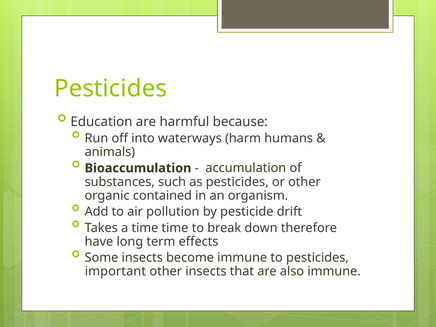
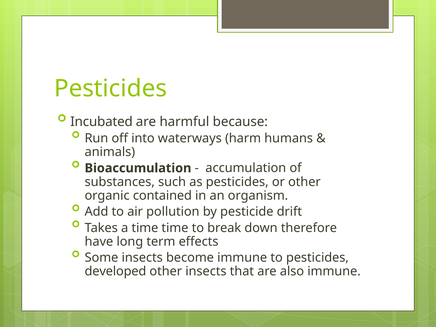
Education: Education -> Incubated (102, 122)
important: important -> developed (115, 271)
